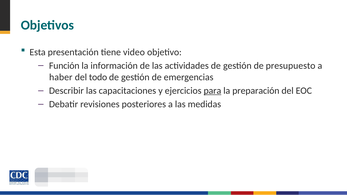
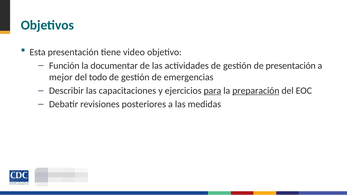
información: información -> documentar (114, 66)
de presupuesto: presupuesto -> presentación (291, 66)
haber: haber -> mejor (61, 77)
preparación underline: none -> present (256, 91)
